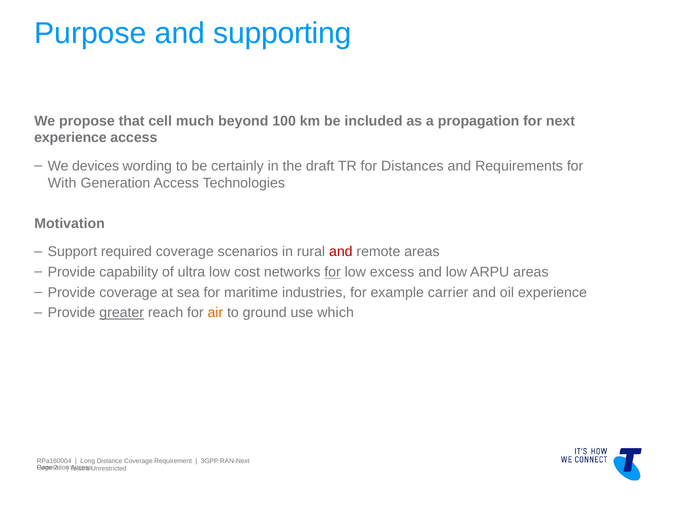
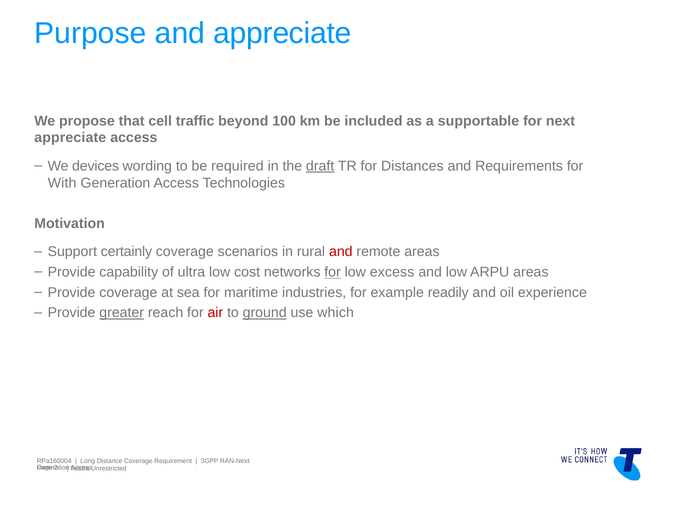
and supporting: supporting -> appreciate (282, 34)
much: much -> traffic (195, 121)
propagation: propagation -> supportable (478, 121)
experience: experience -> appreciate (70, 138)
certainly: certainly -> required (237, 166)
draft underline: none -> present (320, 166)
required: required -> certainly (126, 252)
carrier: carrier -> readily (448, 293)
air colour: orange -> red (215, 313)
ground underline: none -> present (265, 313)
